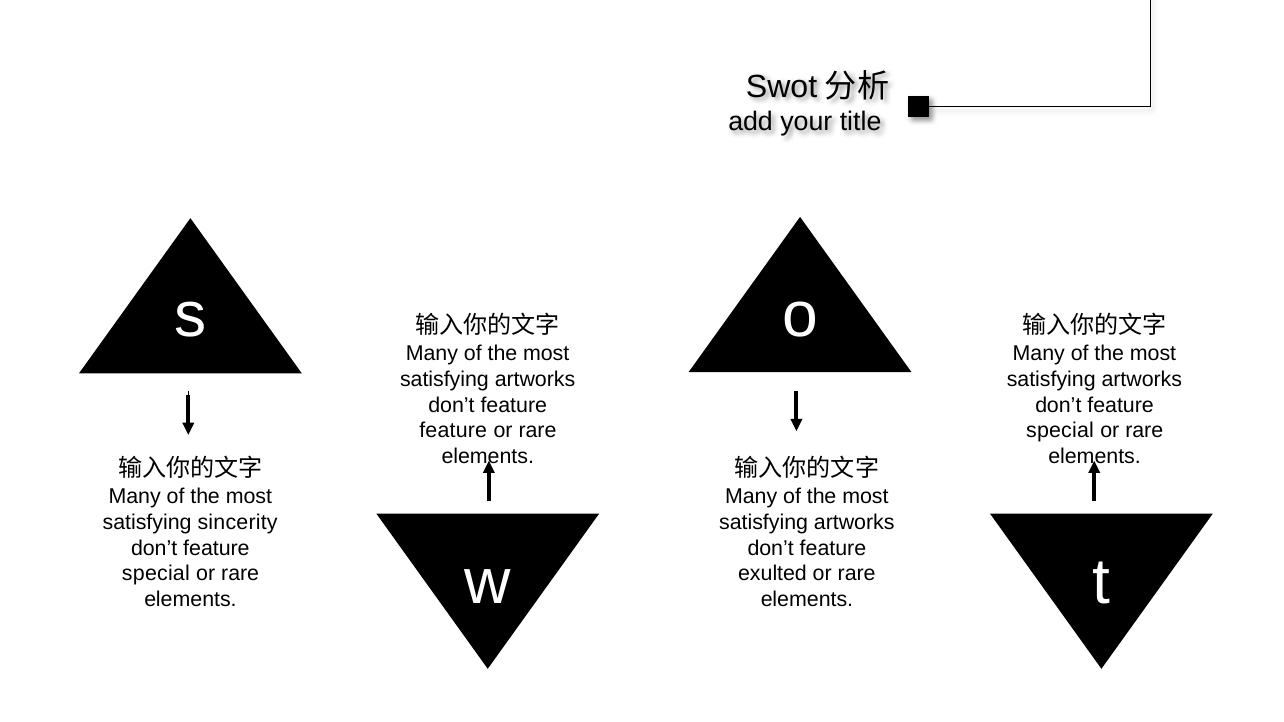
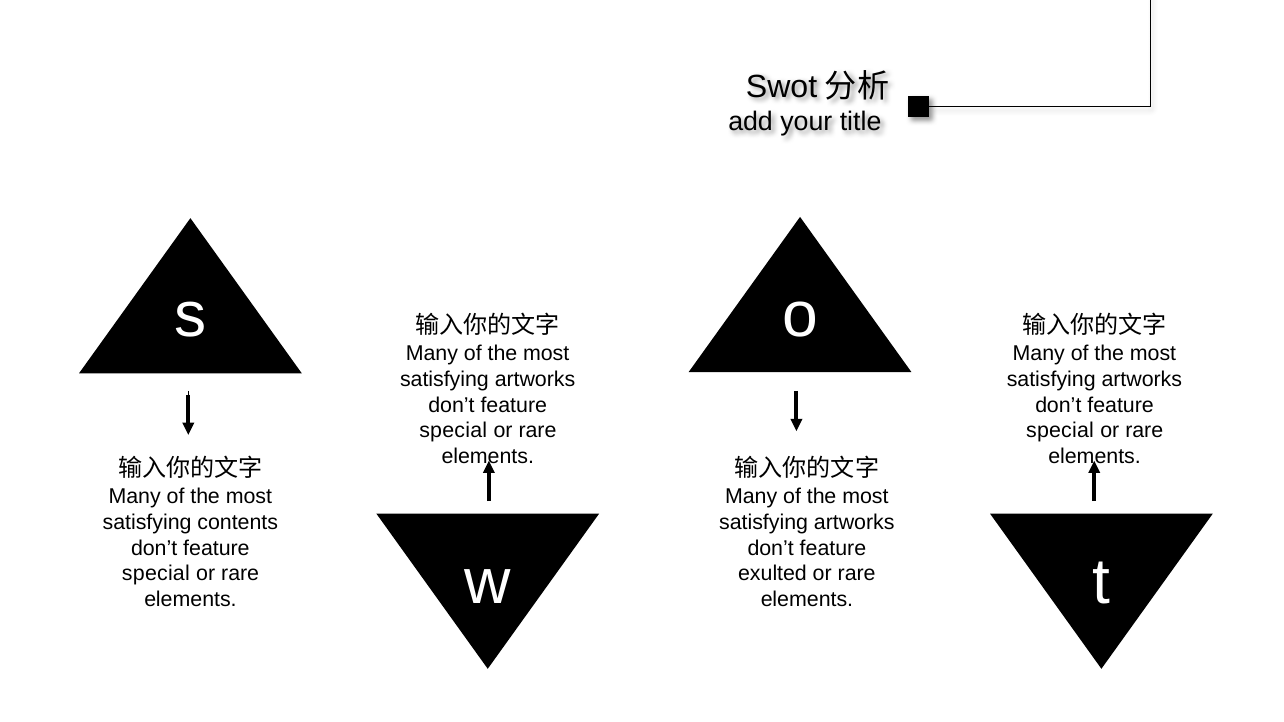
feature: feature -> special (453, 431)
sincerity: sincerity -> contents (238, 523)
